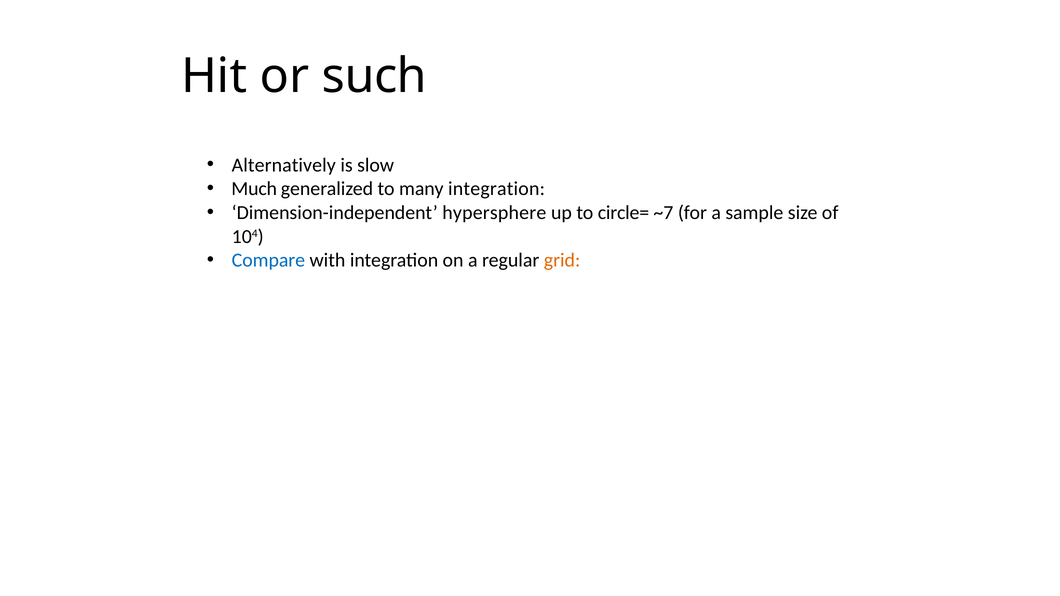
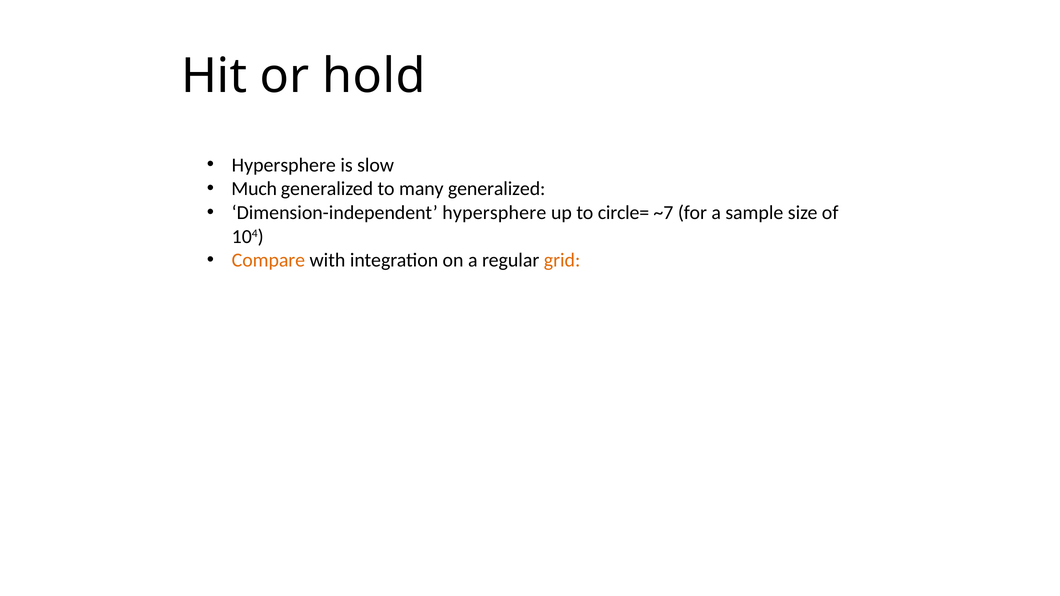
such: such -> hold (374, 76)
Alternatively: Alternatively -> Hypersphere (284, 165)
many integration: integration -> generalized (497, 189)
Compare colour: blue -> orange (268, 260)
